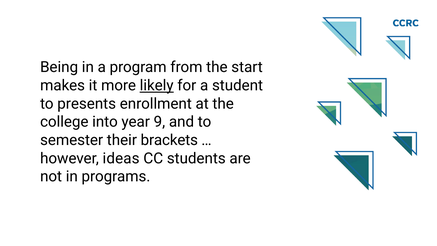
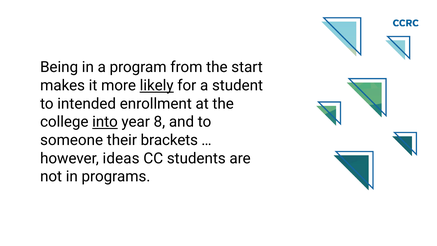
presents: presents -> intended (87, 104)
into underline: none -> present (105, 122)
9: 9 -> 8 (159, 122)
semester: semester -> someone (72, 140)
